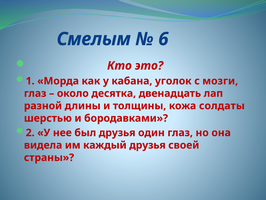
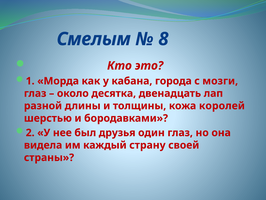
6: 6 -> 8 (163, 39)
уголок: уголок -> города (173, 81)
солдаты: солдаты -> королей (222, 106)
каждый друзья: друзья -> страну (147, 145)
